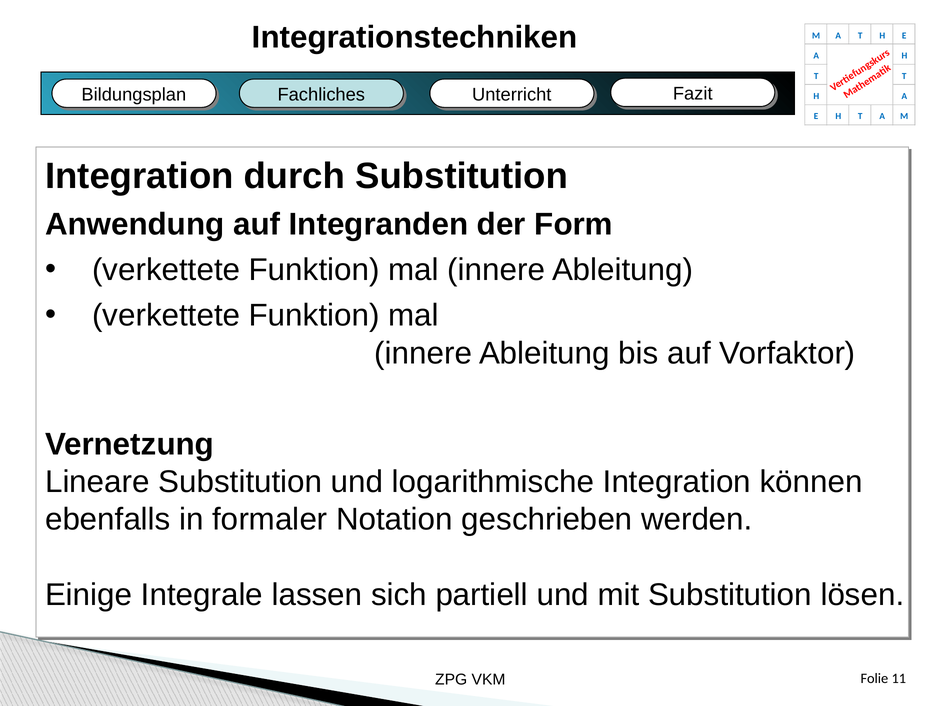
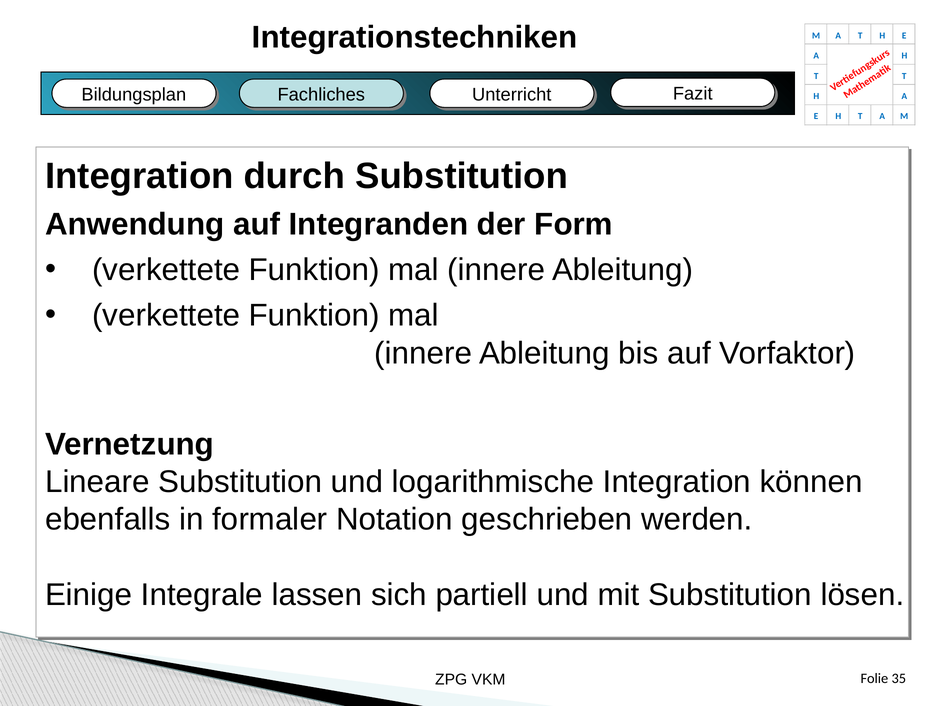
11: 11 -> 35 (899, 678)
